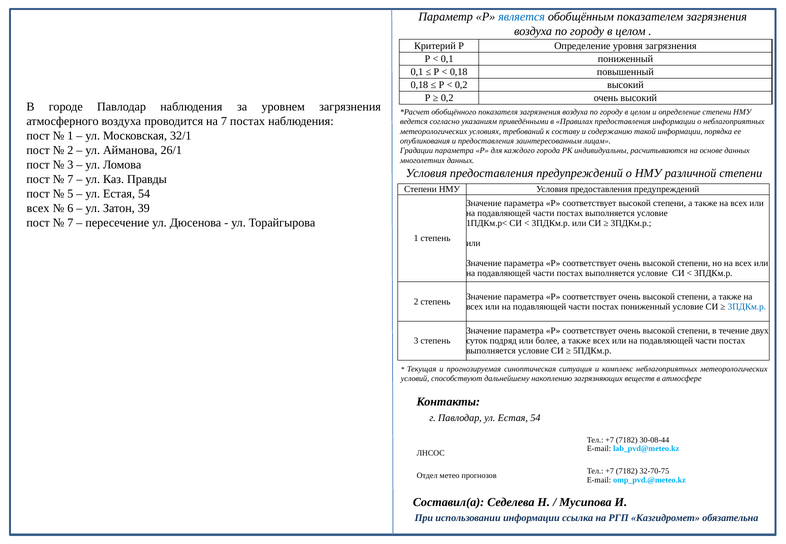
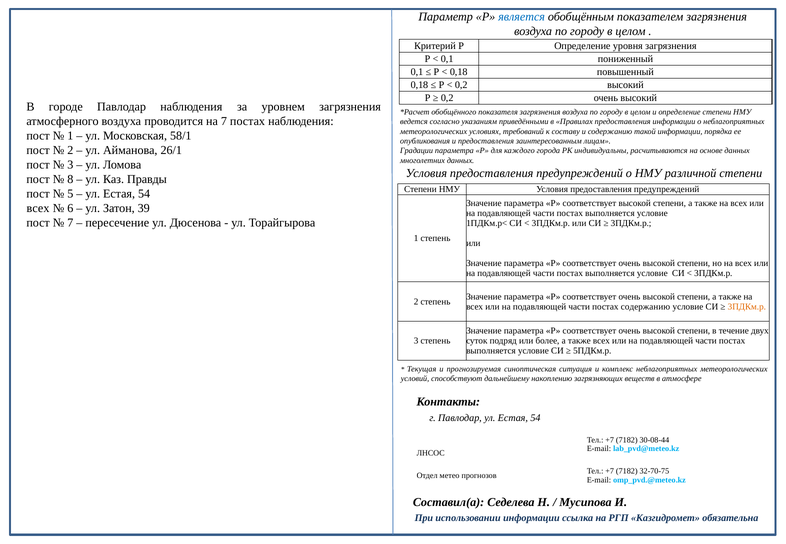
32/1: 32/1 -> 58/1 (181, 136)
7: 7 -> 8 (70, 179)
постах пониженный: пониженный -> содержанию (645, 307)
3ПДКм.р colour: blue -> orange (747, 307)
